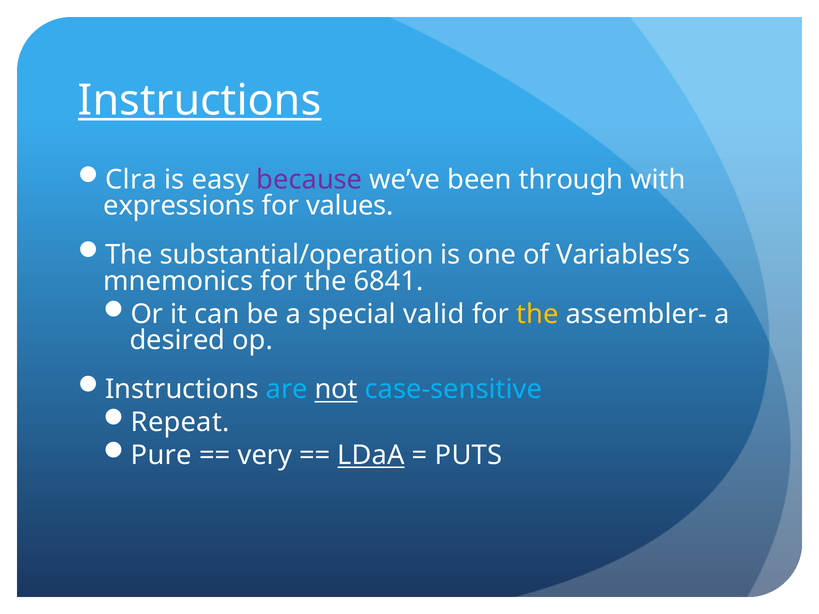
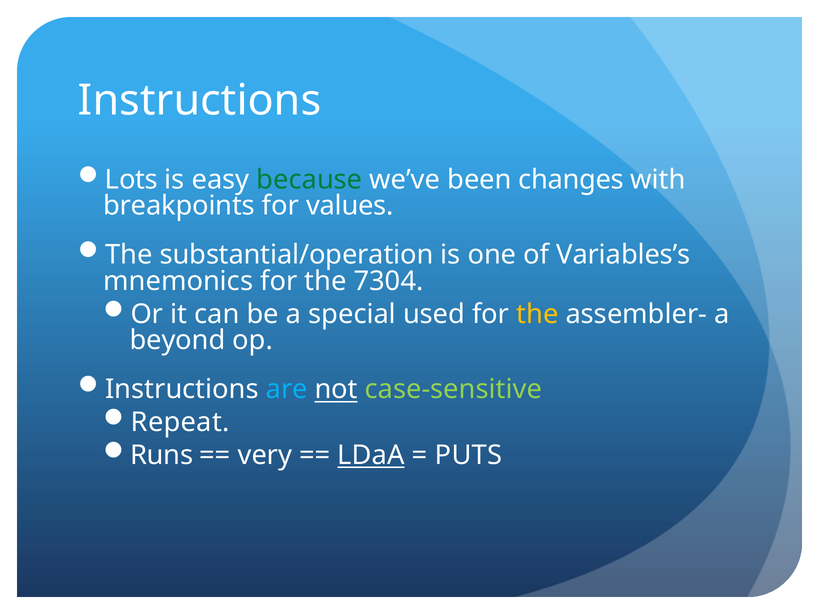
Instructions underline: present -> none (200, 101)
Clra: Clra -> Lots (131, 180)
because colour: purple -> green (309, 180)
through: through -> changes (571, 180)
expressions: expressions -> breakpoints (179, 206)
6841: 6841 -> 7304 (389, 281)
valid: valid -> used (434, 314)
desired: desired -> beyond (178, 341)
case-sensitive colour: light blue -> light green (453, 389)
Pure: Pure -> Runs (162, 456)
